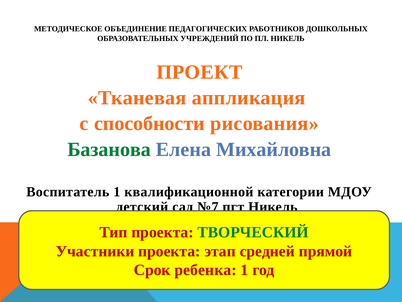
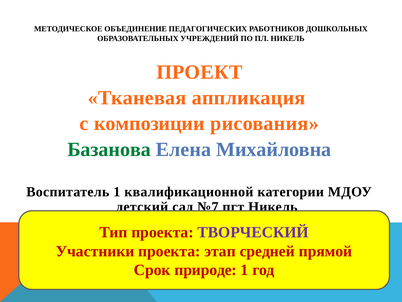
способности: способности -> композиции (149, 123)
ТВОРЧЕСКИЙ colour: green -> purple (253, 232)
ребенка: ребенка -> природе (206, 270)
